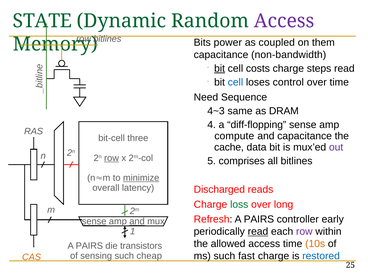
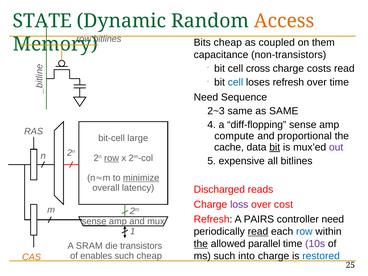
Access colour: purple -> orange (284, 21)
Bits power: power -> cheap (228, 42)
non-bandwidth: non-bandwidth -> non-transistors (289, 55)
bit underline: present -> none (220, 69)
costs: costs -> cross (258, 69)
steps: steps -> costs (319, 69)
loses control: control -> refresh (288, 82)
4~3: 4~3 -> 2~3 (216, 111)
as DRAM: DRAM -> SAME (284, 111)
and capacitance: capacitance -> proportional (305, 136)
three: three -> large (138, 138)
bit underline: none -> present (275, 147)
comprises: comprises -> expensive (242, 161)
loss colour: green -> purple (239, 204)
long: long -> cost (284, 204)
controller early: early -> need (333, 219)
and underline: present -> none (137, 221)
row colour: purple -> blue (304, 232)
the underline: none -> present (201, 244)
allowed access: access -> parallel (264, 244)
10s colour: orange -> purple (315, 244)
PAIRS: PAIRS -> SRAM (89, 246)
fast: fast -> into (247, 256)
sensing: sensing -> enables (96, 256)
